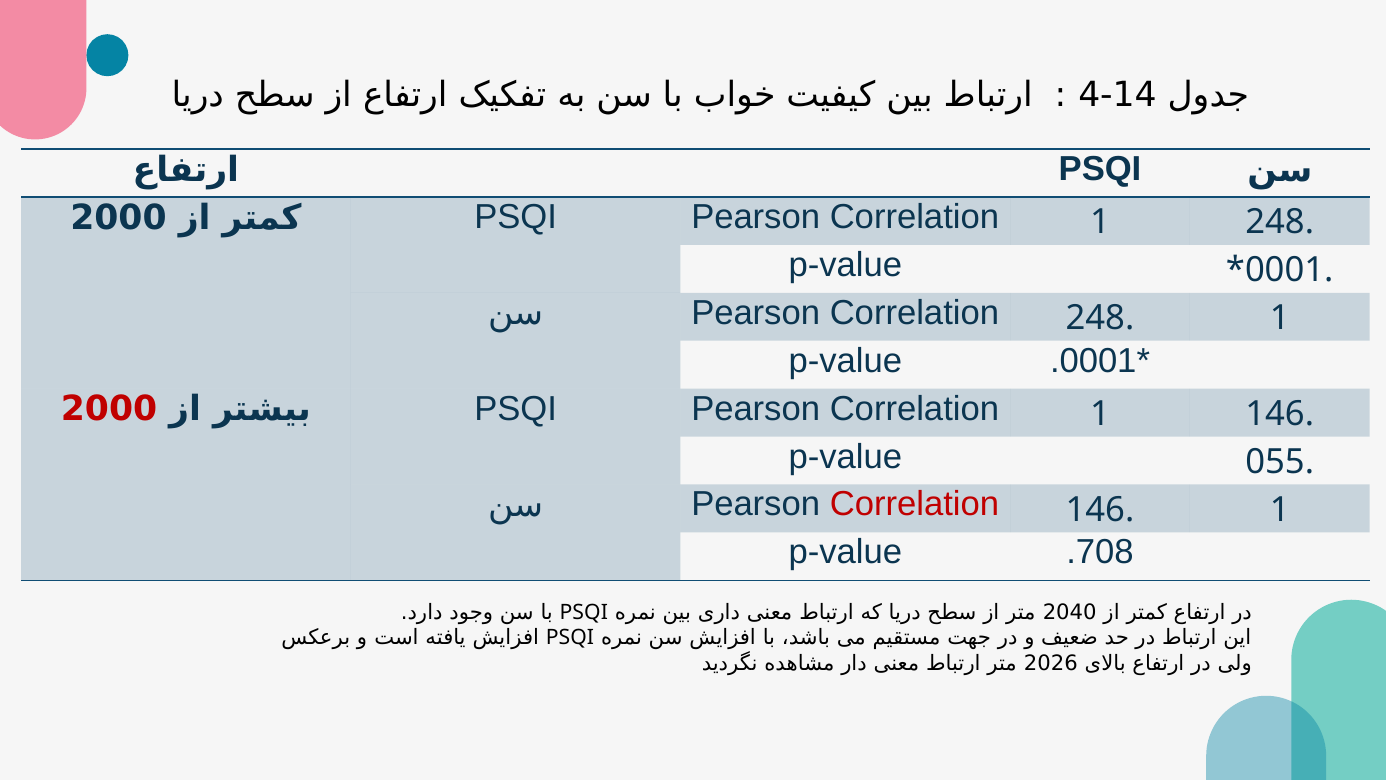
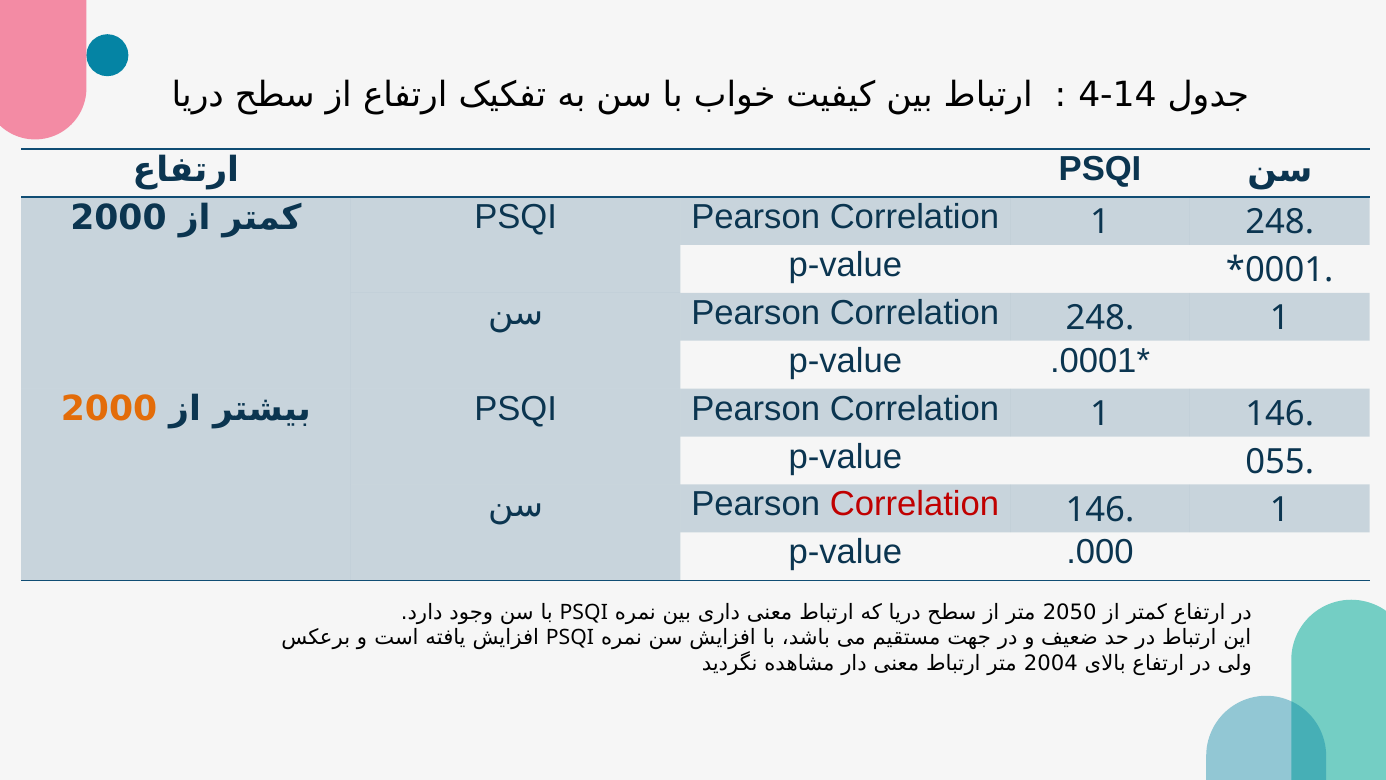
2000 colour: red -> orange (109, 409)
.708: .708 -> .000 (1100, 552)
2040: 2040 -> 2050 (1070, 612)
2026: 2026 -> 2004 (1051, 663)
